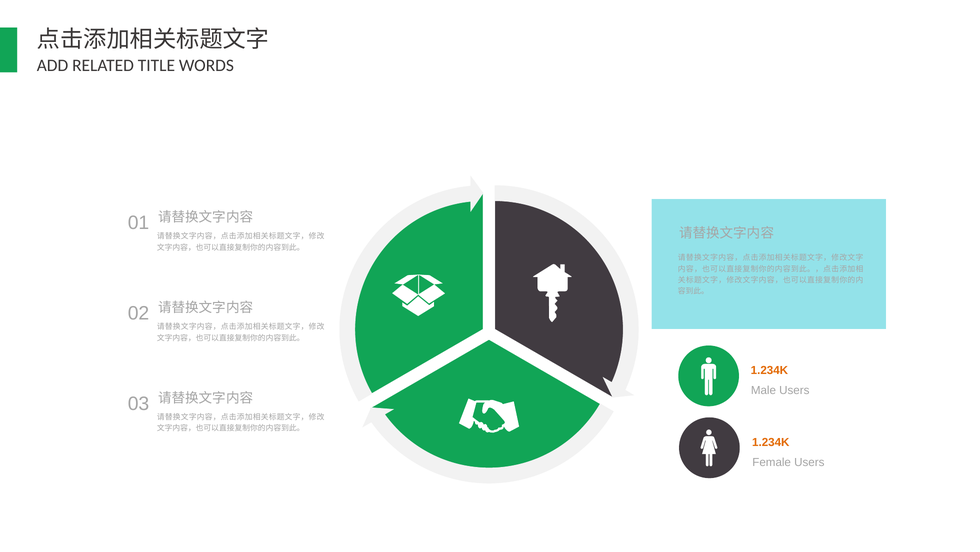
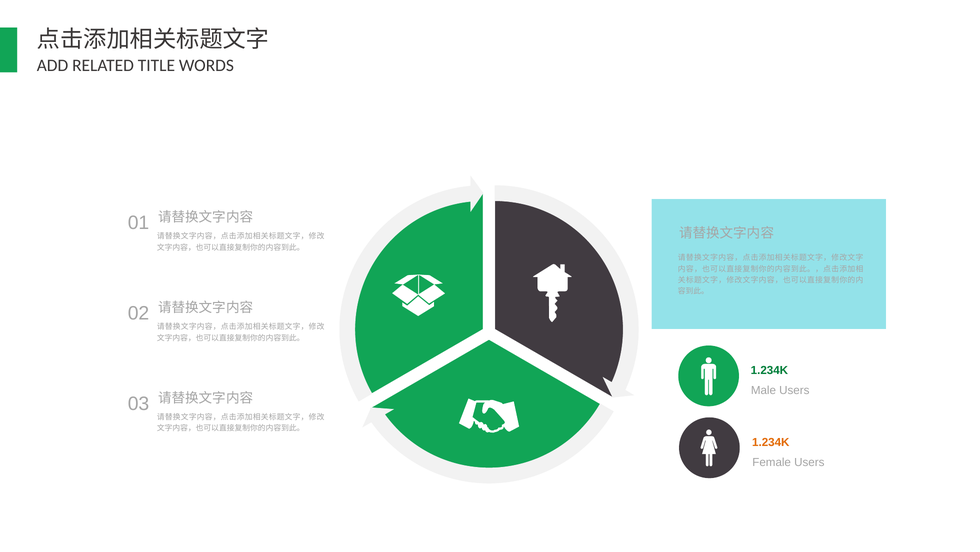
1.234K colour: orange -> green (769, 370)
